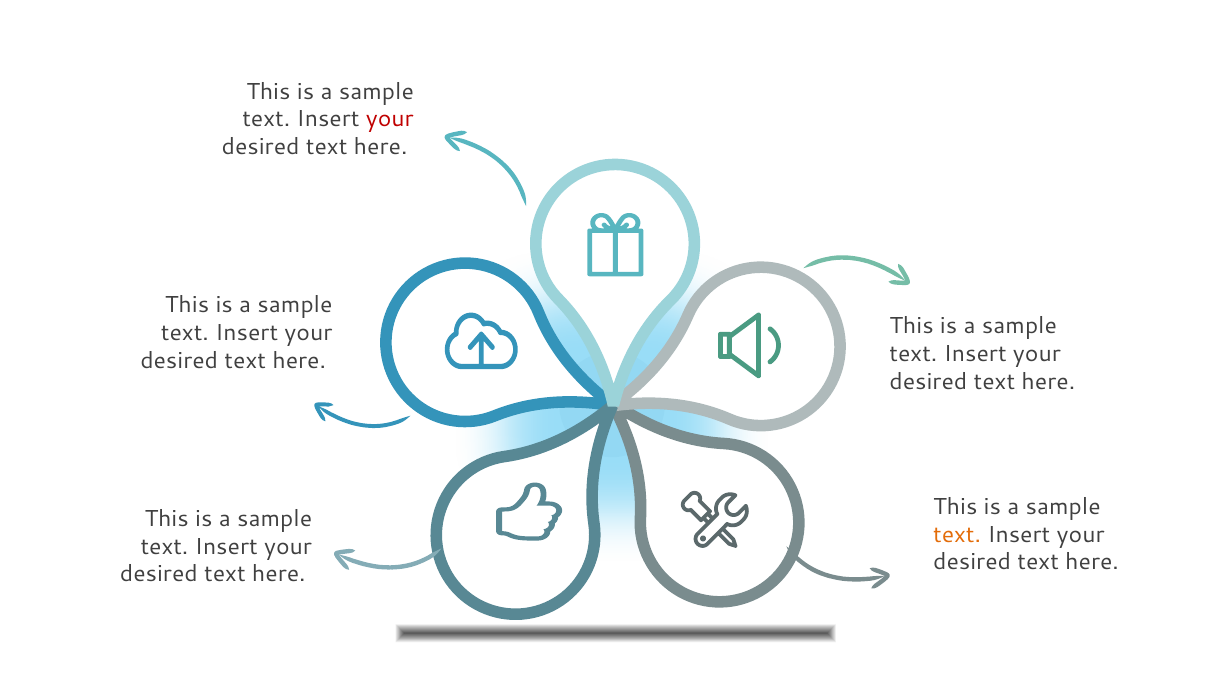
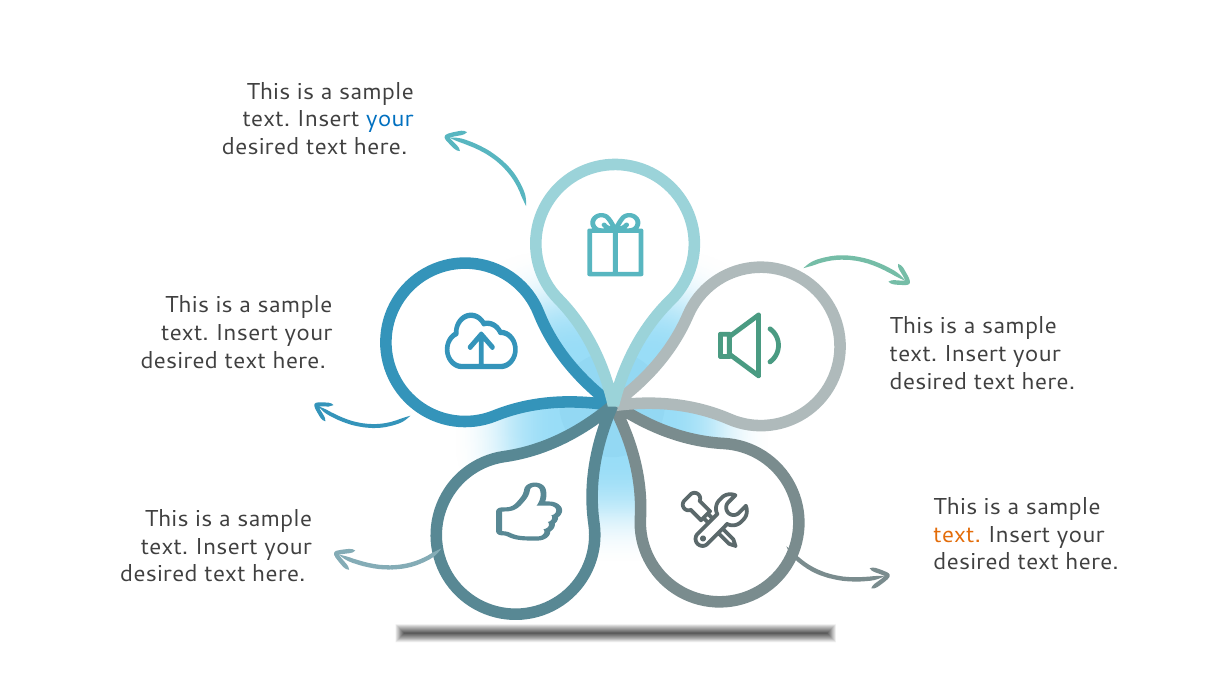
your colour: red -> blue (390, 119)
